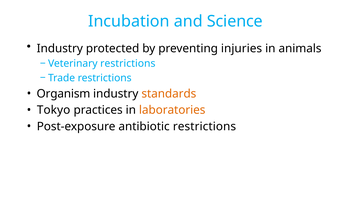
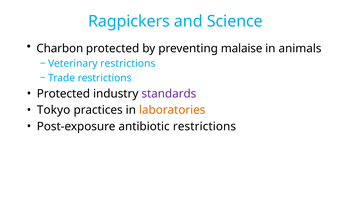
Incubation: Incubation -> Ragpickers (129, 21)
Industry: Industry -> Charbon (60, 48)
injuries: injuries -> malaise (242, 48)
Organism: Organism -> Protected (63, 93)
standards colour: orange -> purple (169, 93)
